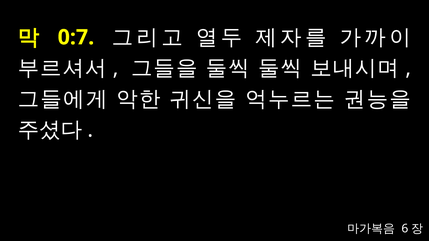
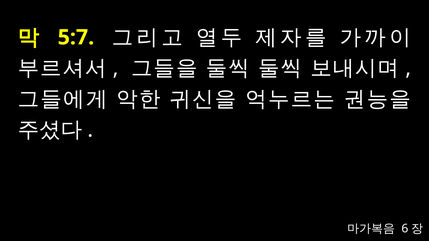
0:7: 0:7 -> 5:7 (76, 37)
